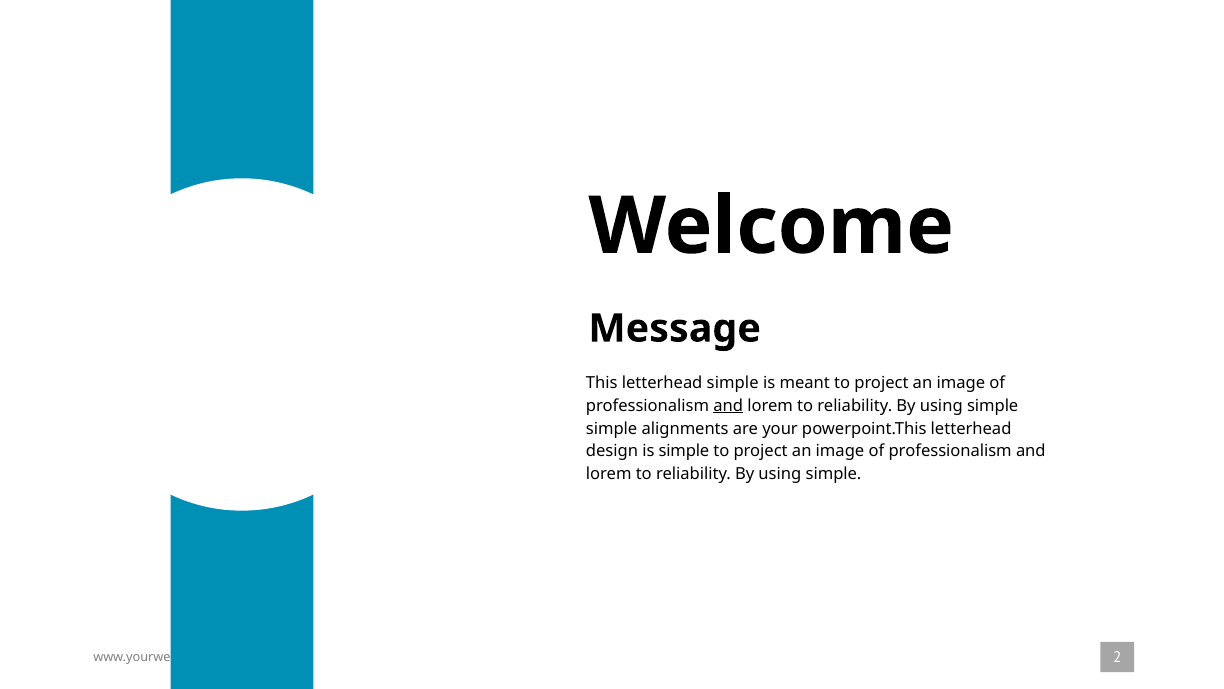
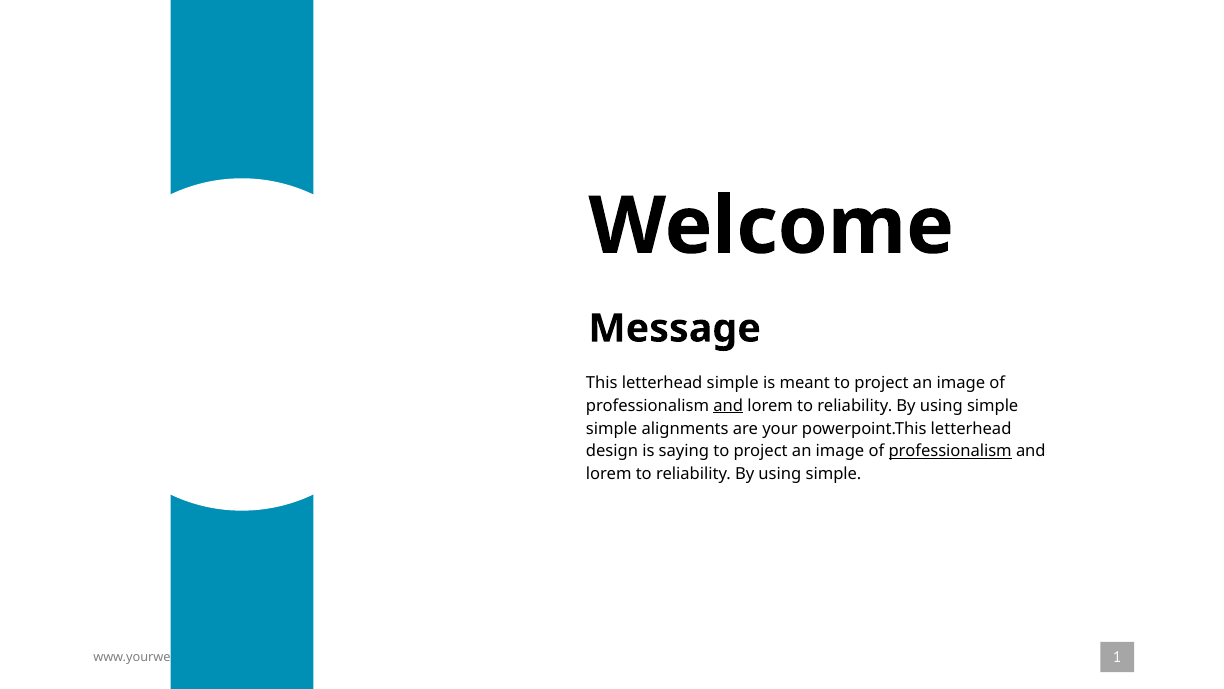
is simple: simple -> saying (684, 451)
professionalism underline: none -> present (950, 451)
2: 2 -> 1 (1117, 657)
